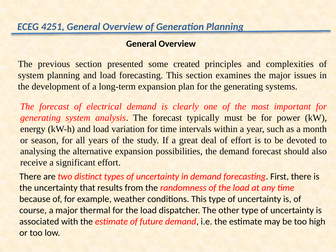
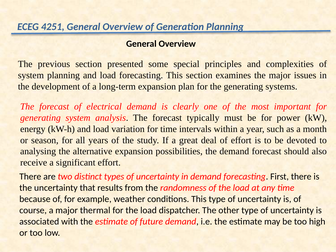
created: created -> special (186, 64)
